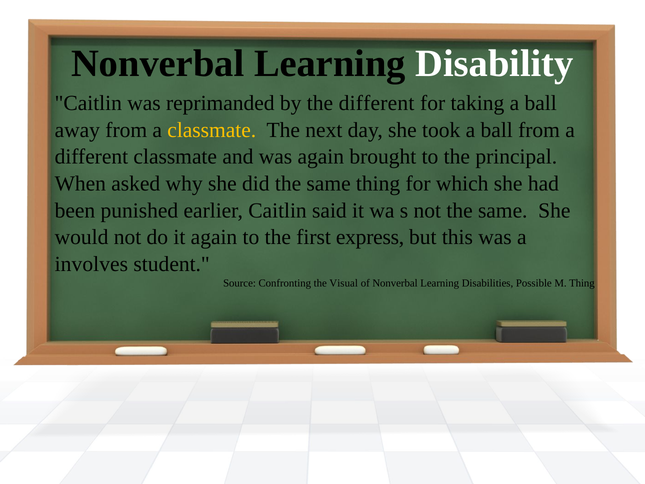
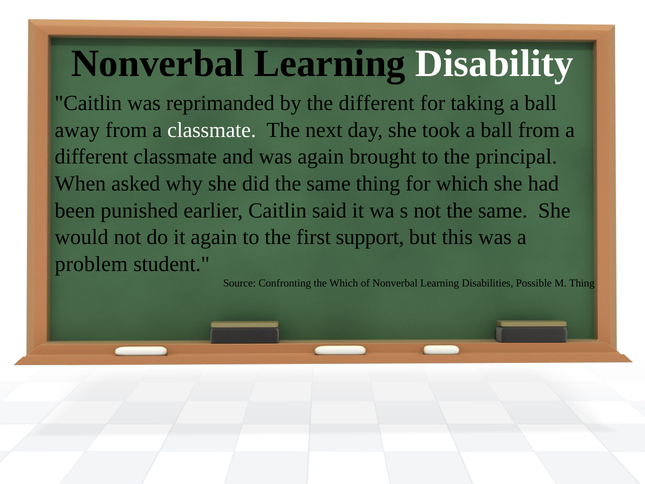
classmate colour: yellow -> white (212, 130)
express: express -> support (370, 237)
involves: involves -> problem (91, 264)
the Visual: Visual -> Which (344, 283)
